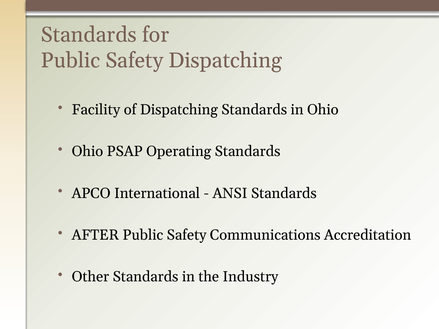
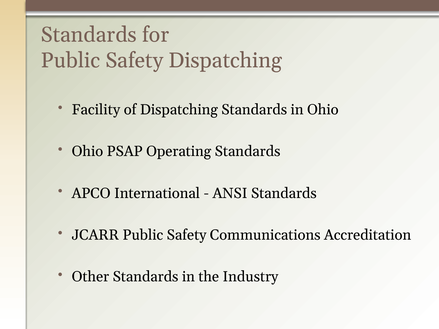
AFTER: AFTER -> JCARR (95, 235)
